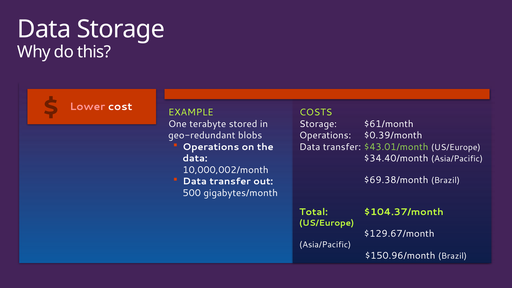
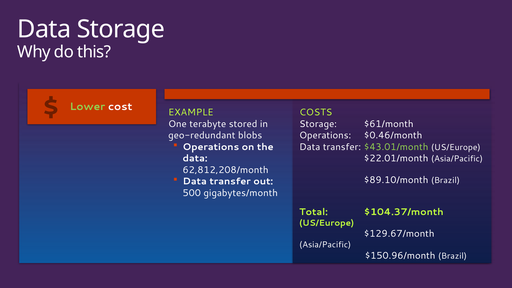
Lower colour: pink -> light green (87, 106)
$0.39/month: $0.39/month -> $0.46/month (393, 135)
$34.40/month: $34.40/month -> $22.01/month (396, 158)
10,000,002/month: 10,000,002/month -> 62,812,208/month (226, 170)
$69.38/month: $69.38/month -> $89.10/month (396, 180)
